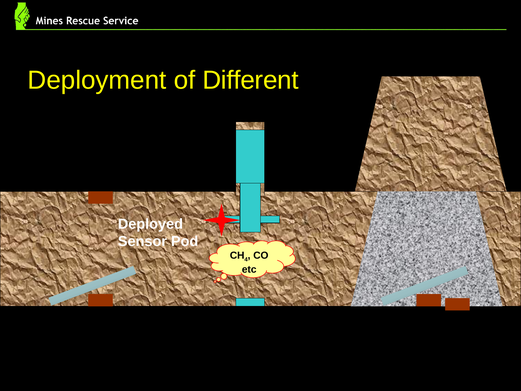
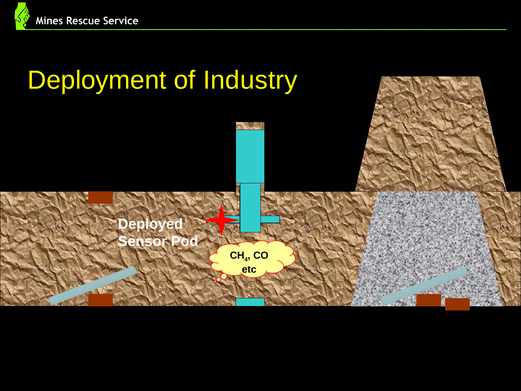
Different: Different -> Industry (250, 80)
